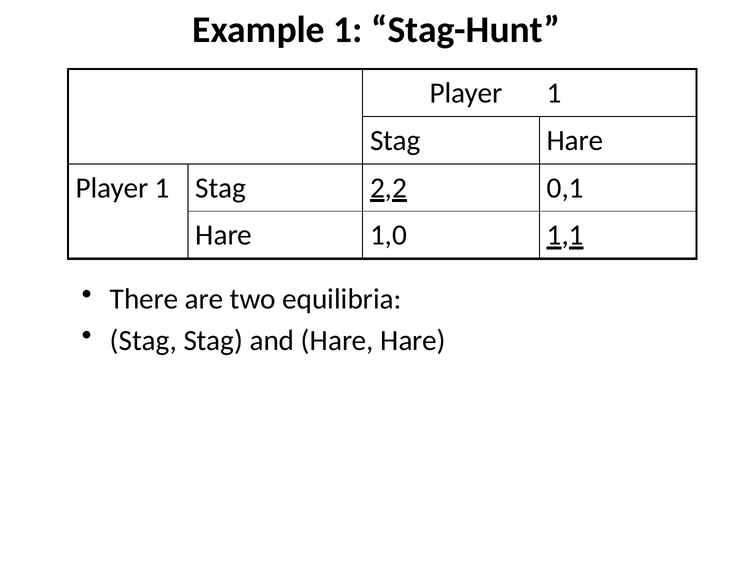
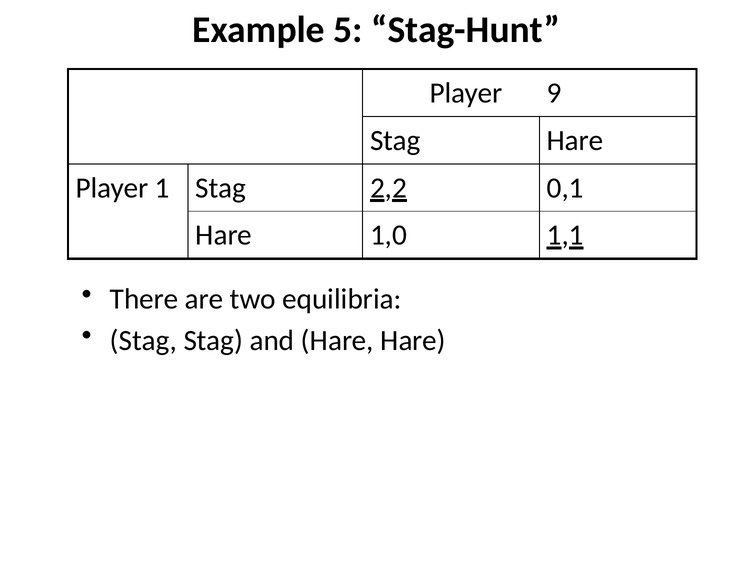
Example 1: 1 -> 5 (348, 30)
1: 1 -> 9 (554, 93)
